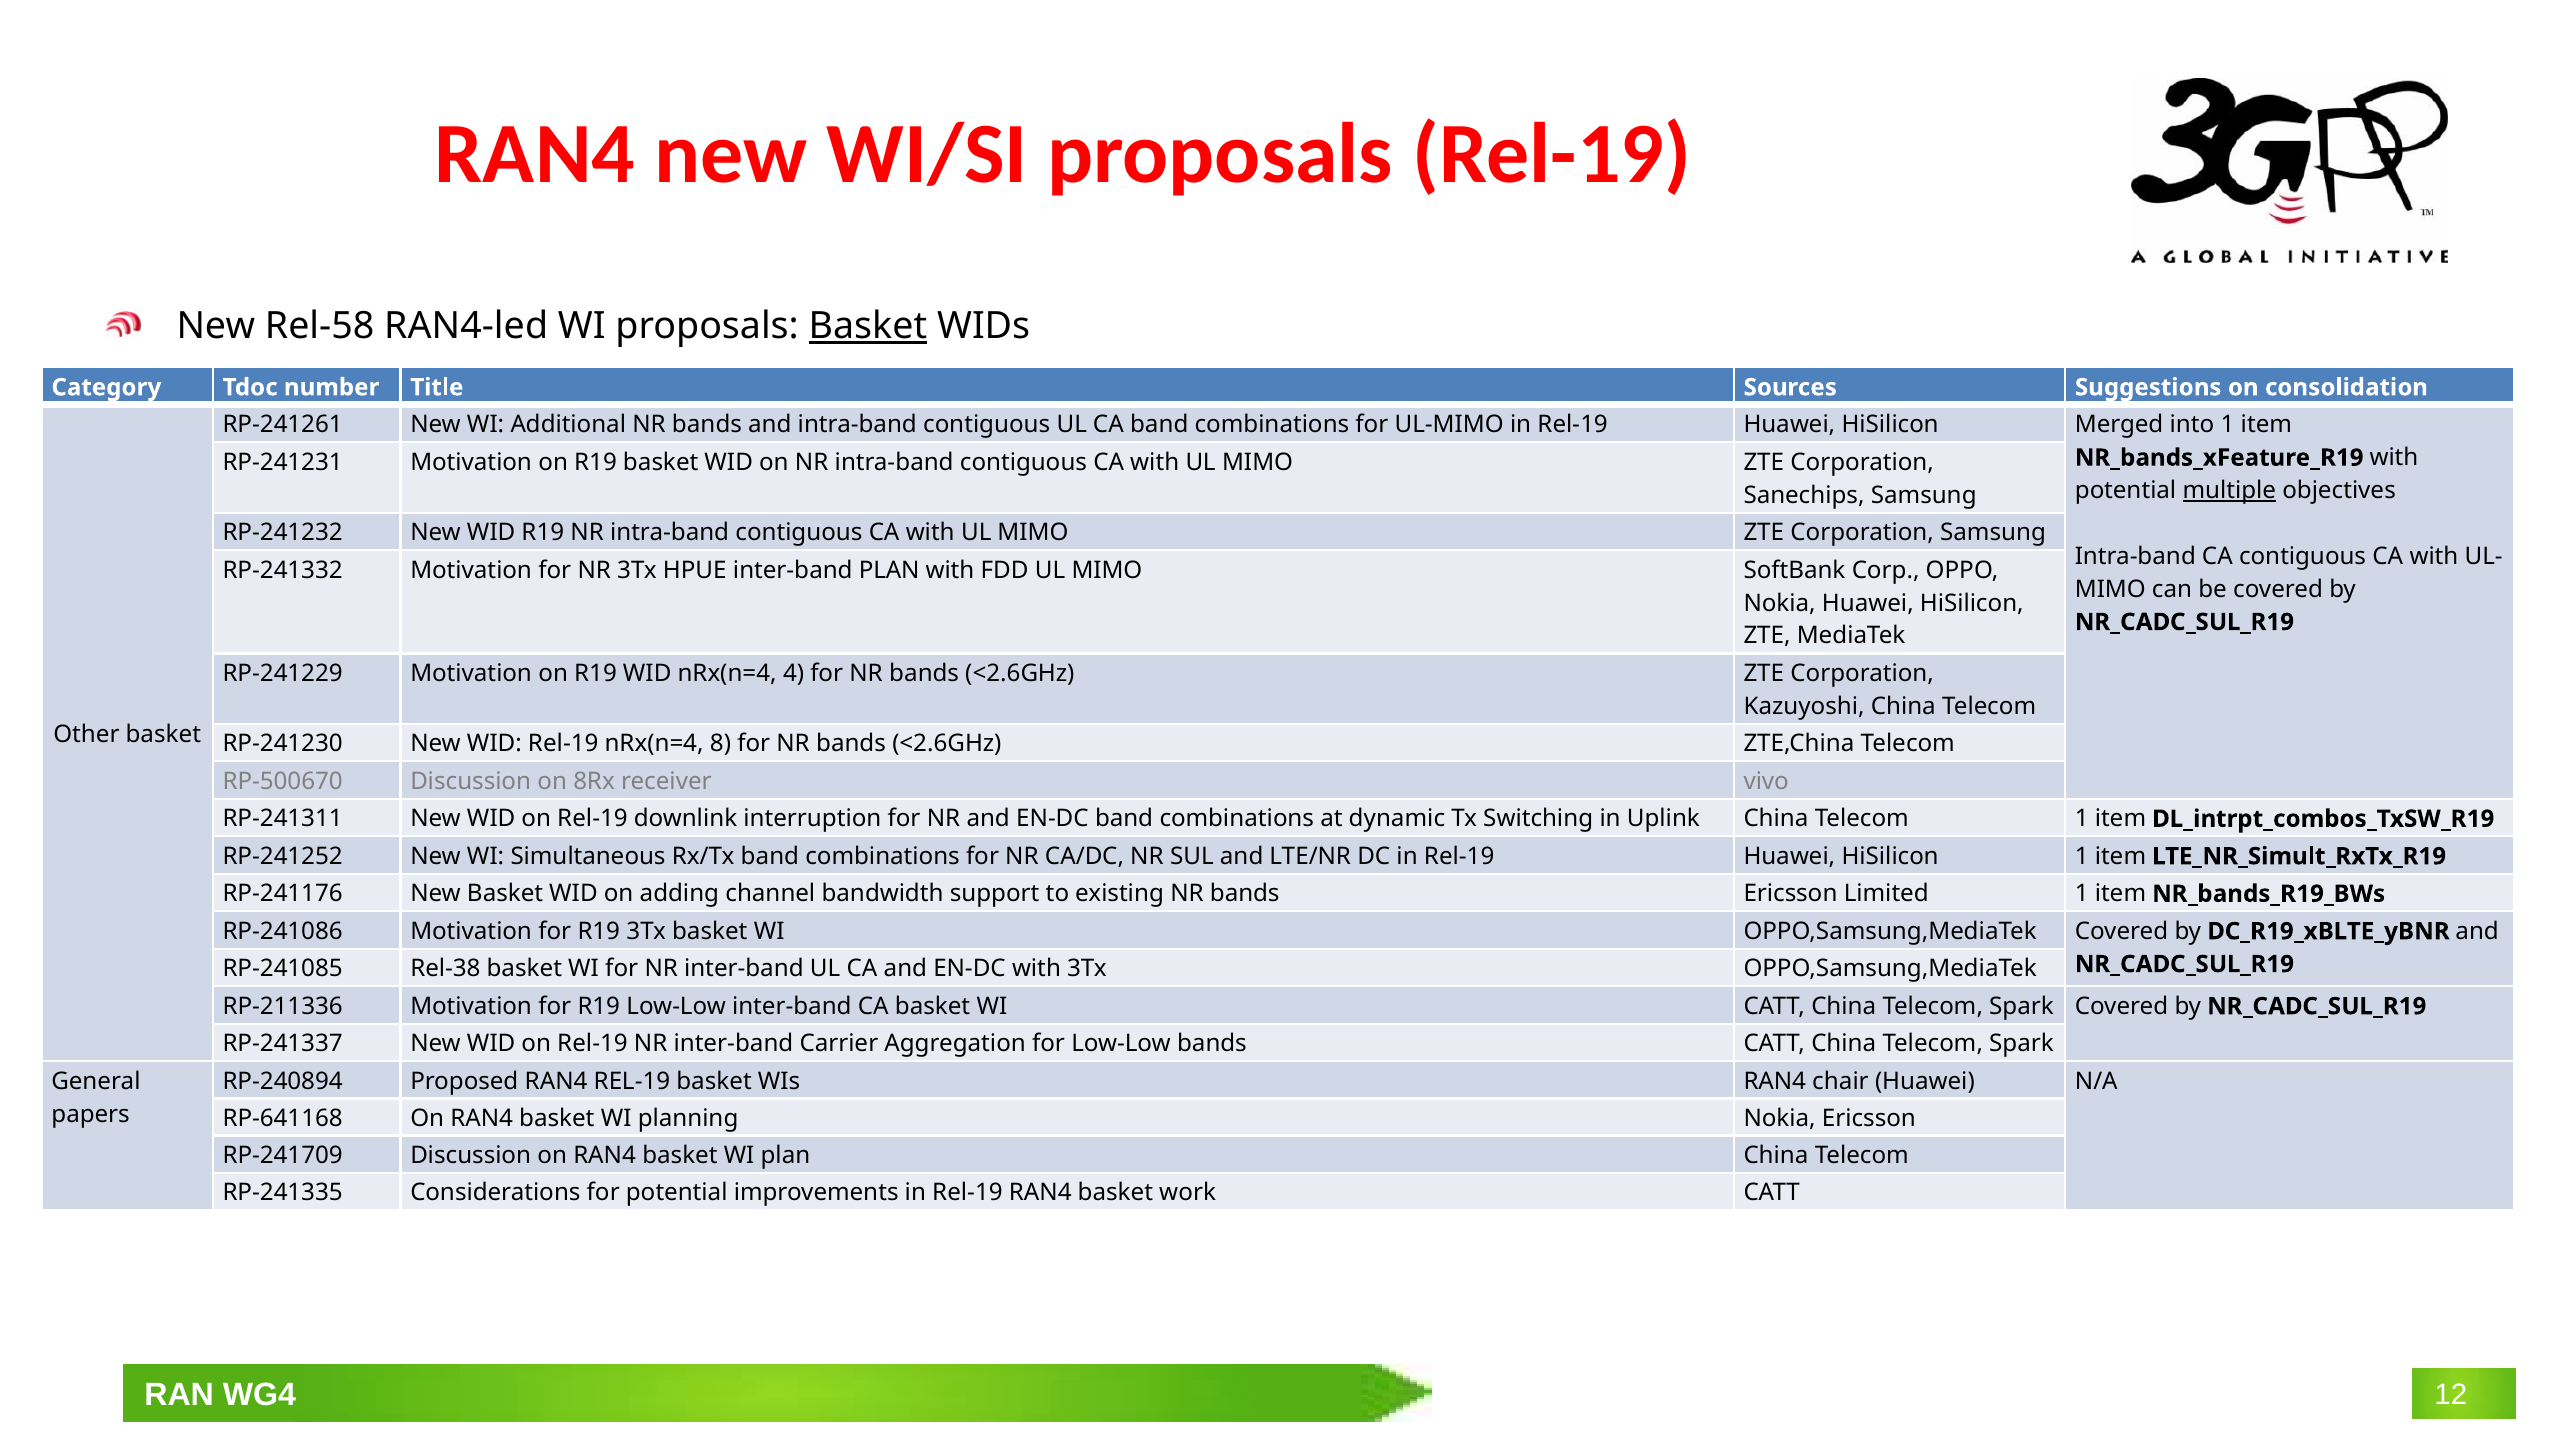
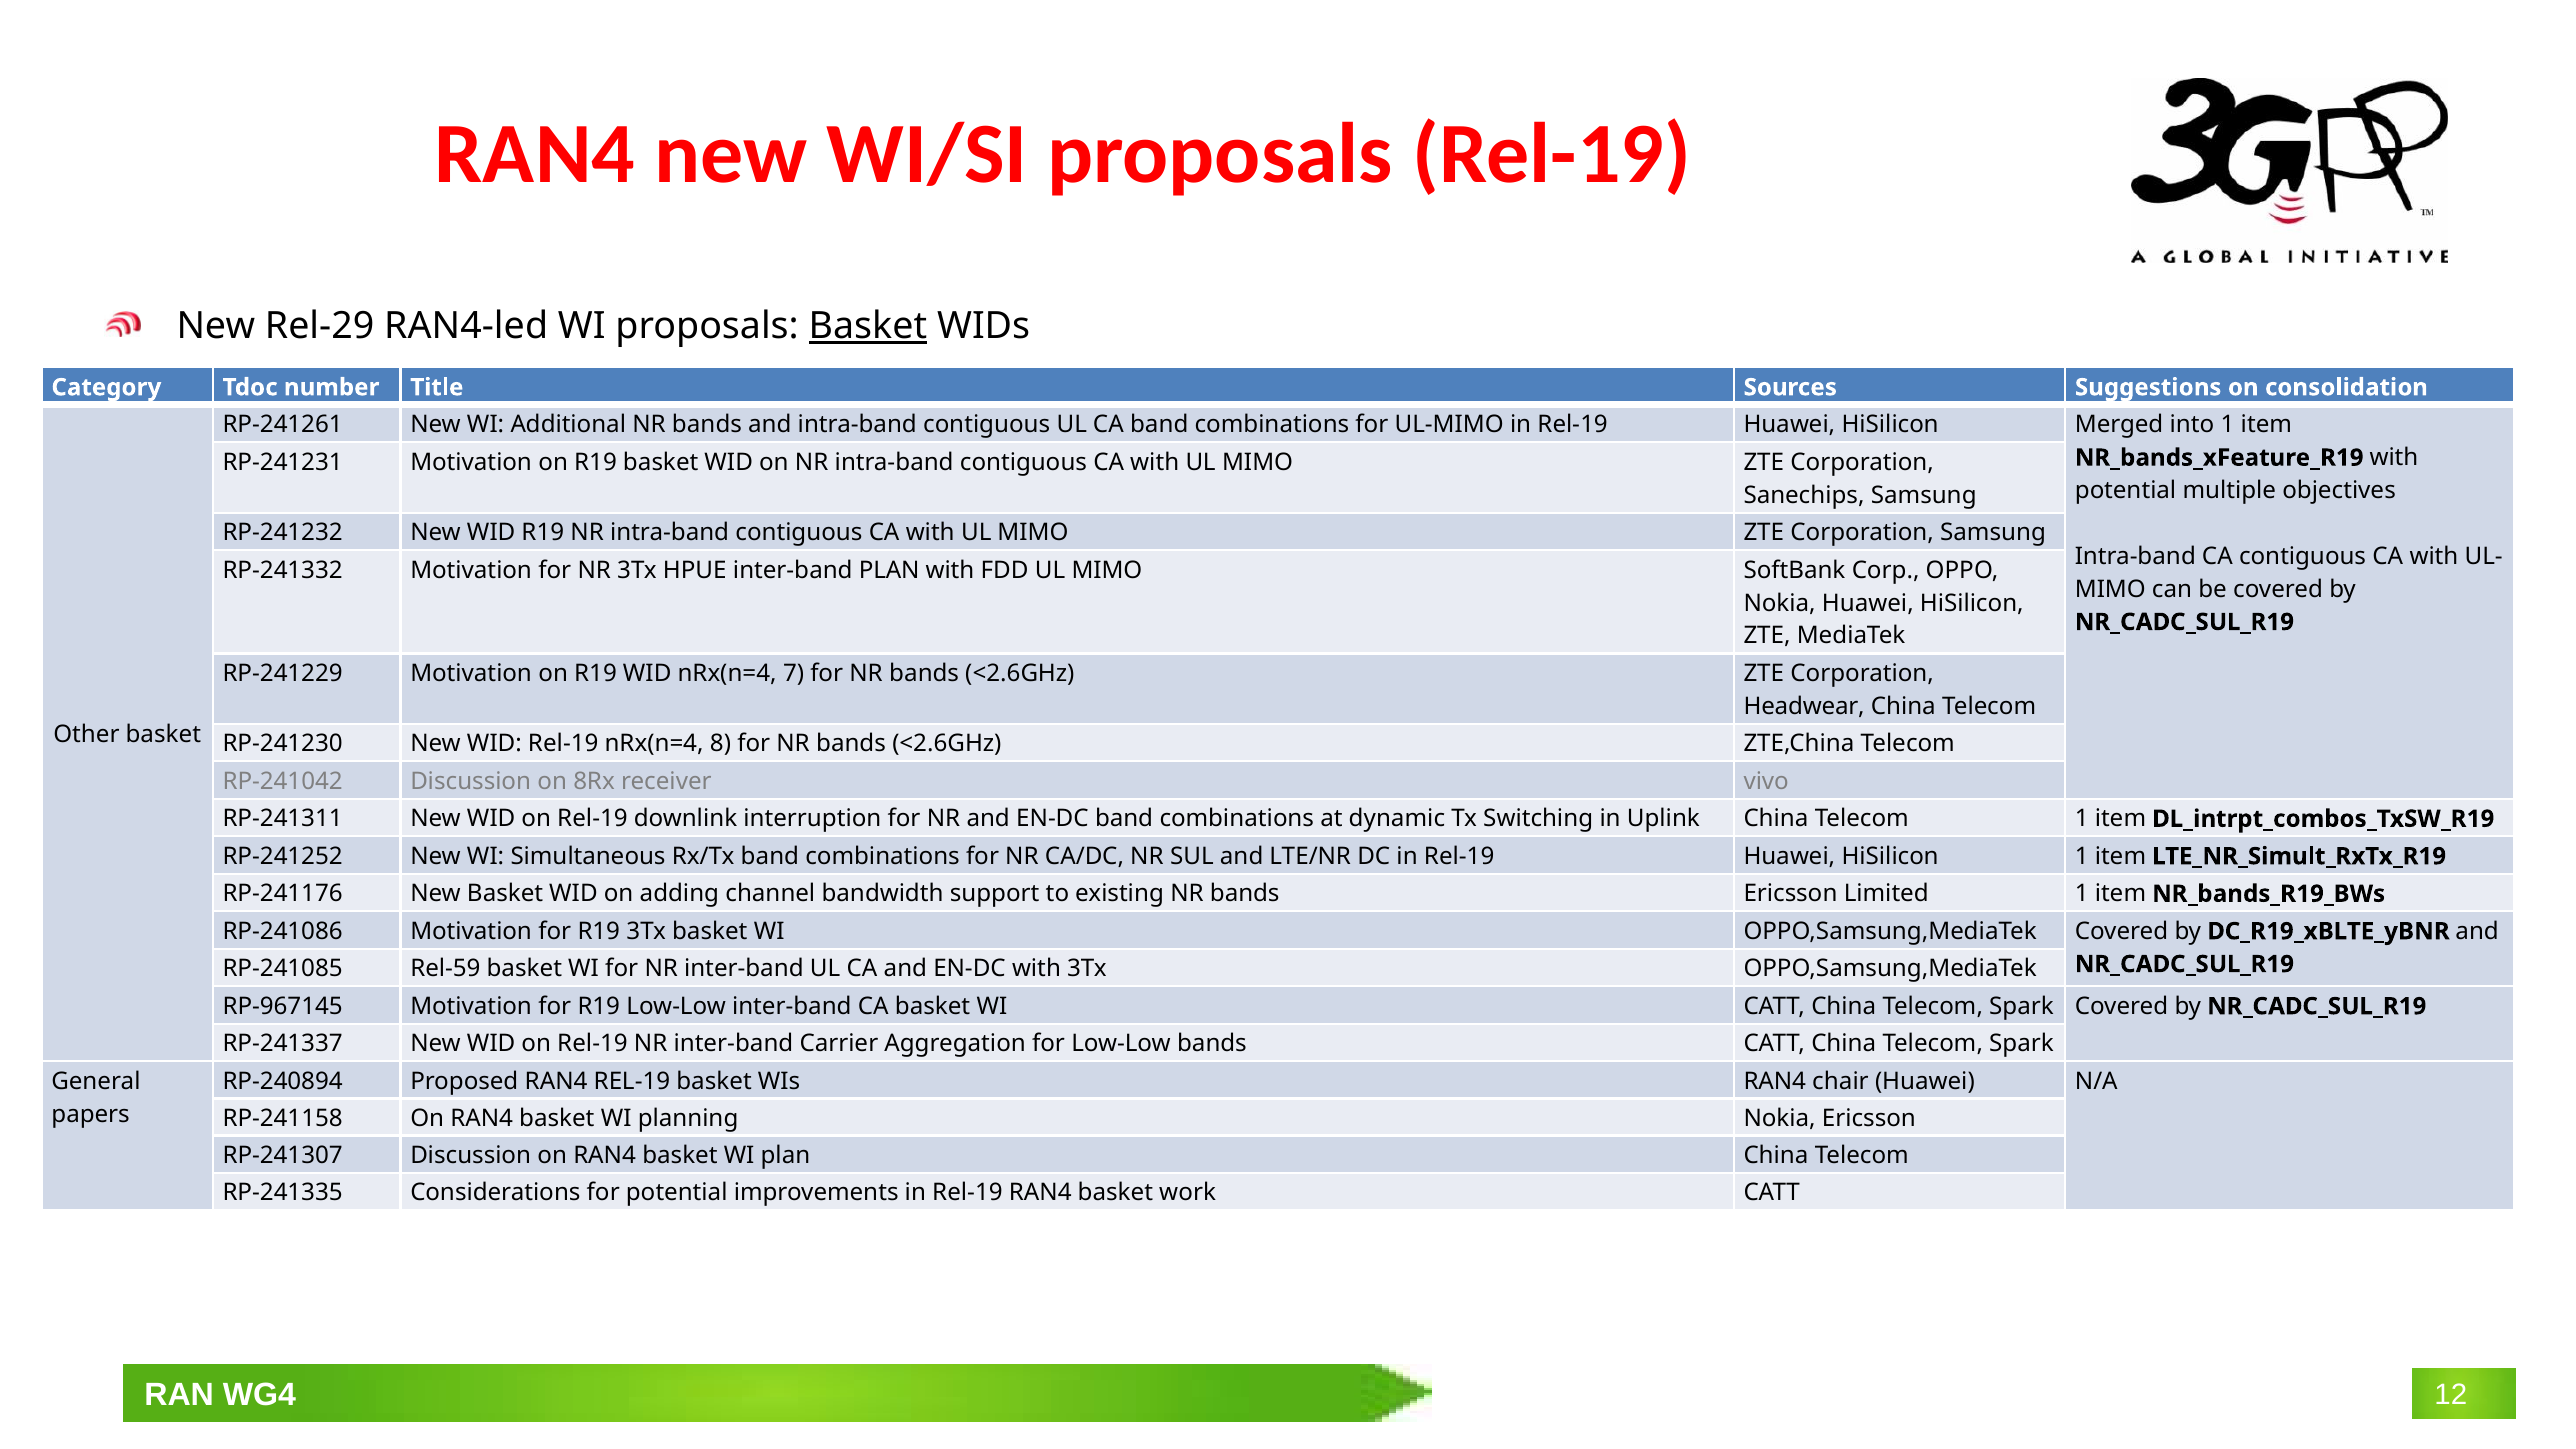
Rel-58: Rel-58 -> Rel-29 (320, 326)
multiple underline: present -> none (2229, 491)
4: 4 -> 7 (794, 673)
Kazuyoshi: Kazuyoshi -> Headwear (1804, 706)
RP-500670: RP-500670 -> RP-241042 (283, 781)
Rel-38: Rel-38 -> Rel-59 (445, 969)
RP-211336: RP-211336 -> RP-967145 (283, 1006)
RP-641168: RP-641168 -> RP-241158 (283, 1118)
RP-241709: RP-241709 -> RP-241307 (283, 1155)
